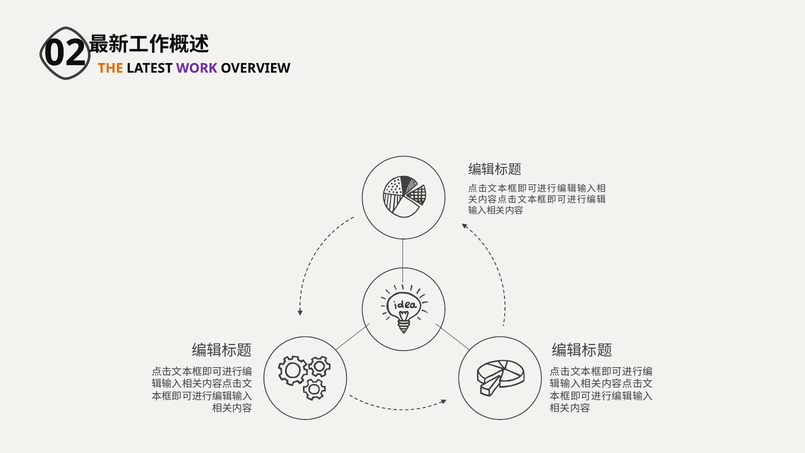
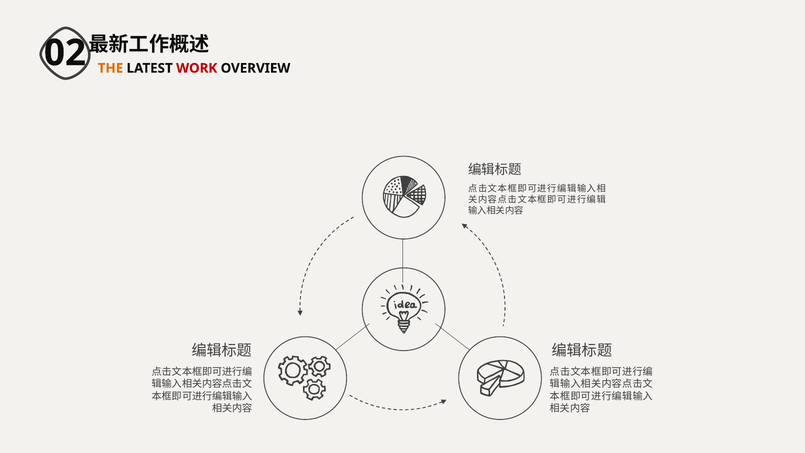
WORK colour: purple -> red (197, 68)
